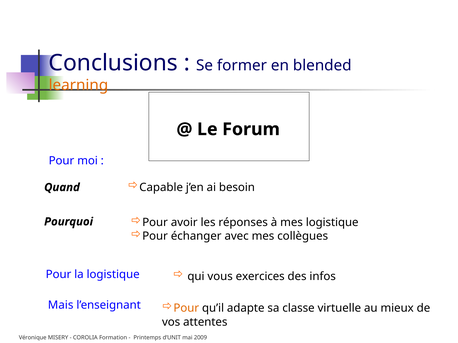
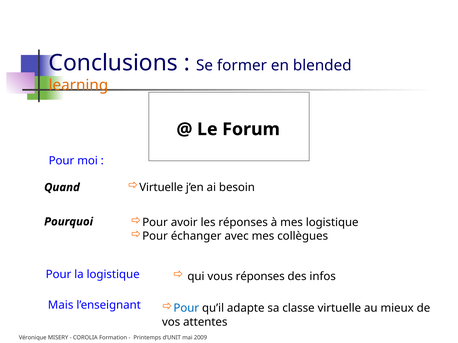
Capable: Capable -> Virtuelle (161, 188)
vous exercices: exercices -> réponses (260, 277)
Pour colour: orange -> blue (186, 309)
